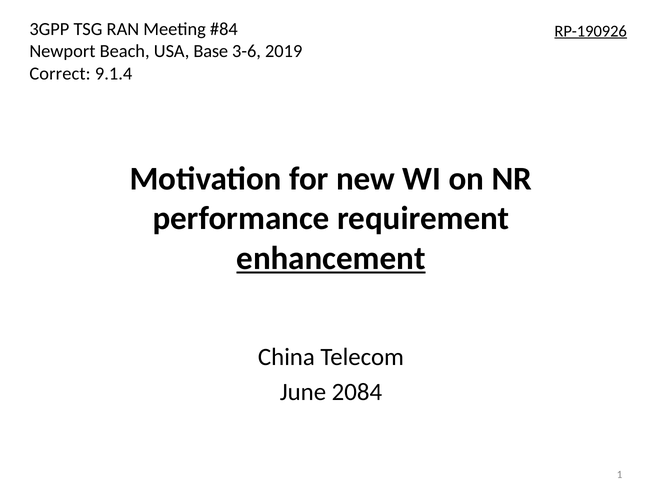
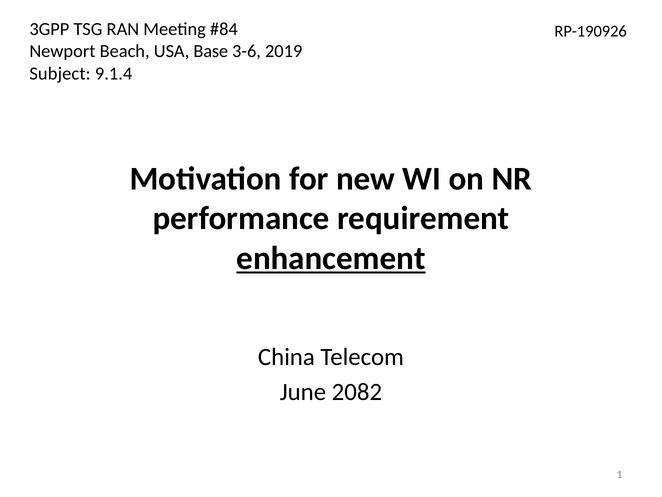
RP-190926 underline: present -> none (591, 31)
Correct: Correct -> Subject (60, 73)
2084: 2084 -> 2082 (357, 392)
